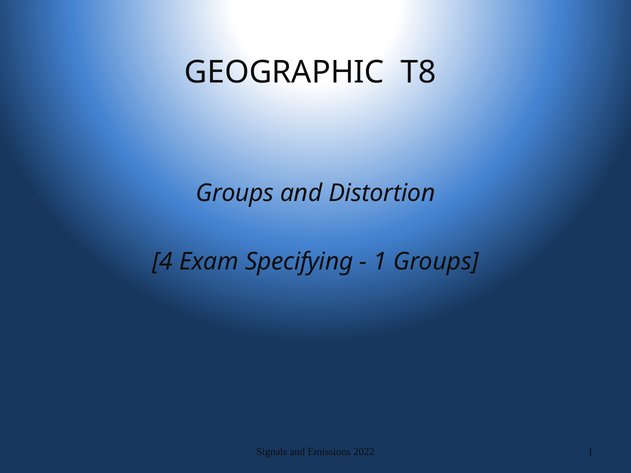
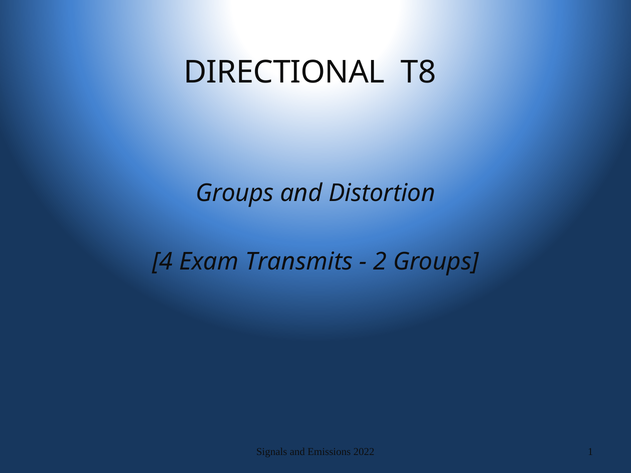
GEOGRAPHIC: GEOGRAPHIC -> DIRECTIONAL (284, 72)
Specifying: Specifying -> Transmits (299, 262)
1: 1 -> 2 (380, 262)
